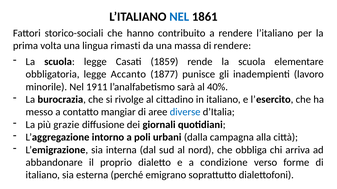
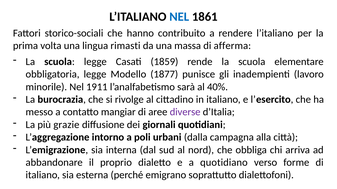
di rendere: rendere -> afferma (232, 46)
Accanto: Accanto -> Modello (128, 74)
diverse colour: blue -> purple (185, 112)
condizione: condizione -> quotidiano (224, 163)
